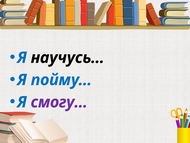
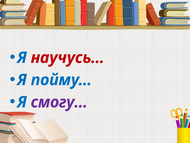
научусь… colour: black -> red (68, 57)
